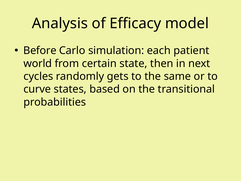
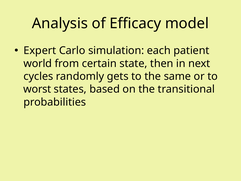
Before: Before -> Expert (40, 51)
curve: curve -> worst (37, 89)
